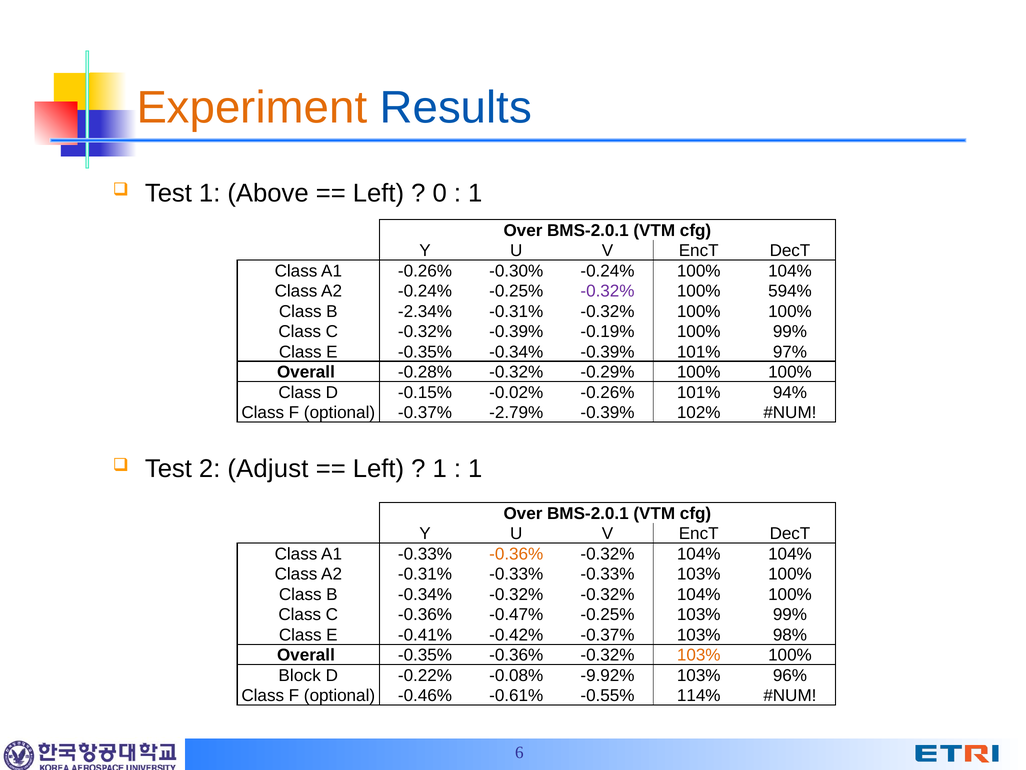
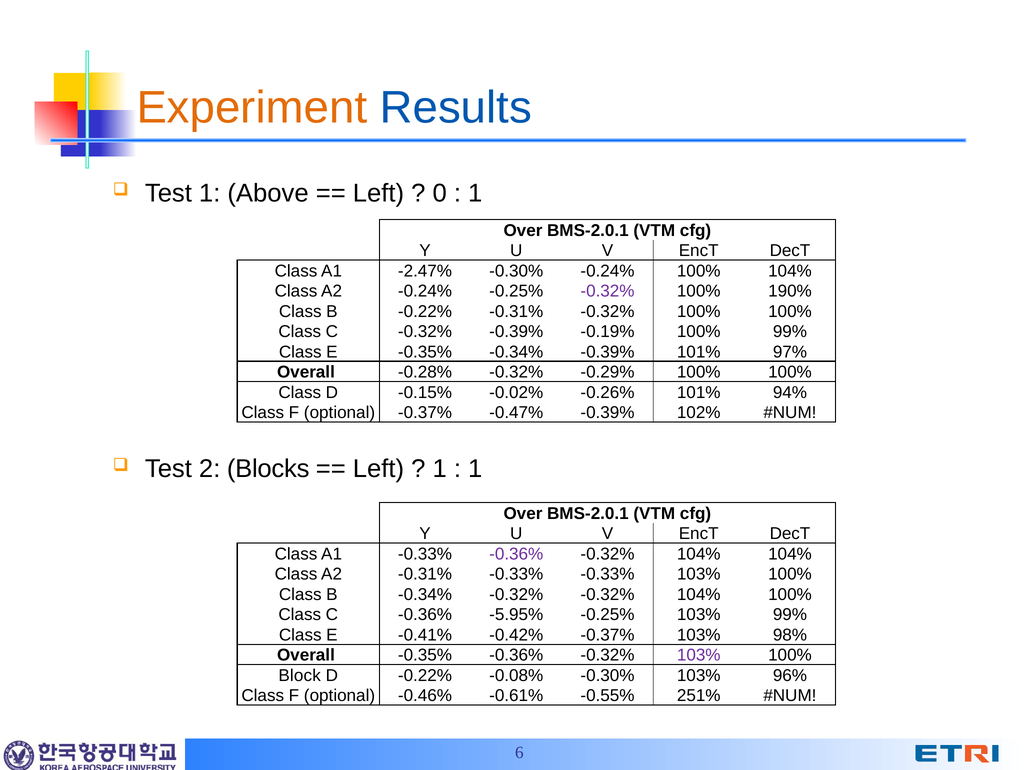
A1 -0.26%: -0.26% -> -2.47% (425, 271)
594%: 594% -> 190% (790, 291)
B -2.34%: -2.34% -> -0.22% (425, 311)
-2.79%: -2.79% -> -0.47% (516, 413)
Adjust: Adjust -> Blocks (268, 469)
-0.36% colour: orange -> purple (516, 554)
-0.47%: -0.47% -> -5.95% (516, 614)
103% colour: orange -> purple (699, 655)
-0.08% -9.92%: -9.92% -> -0.30% (607, 675)
114%: 114% -> 251% (699, 695)
